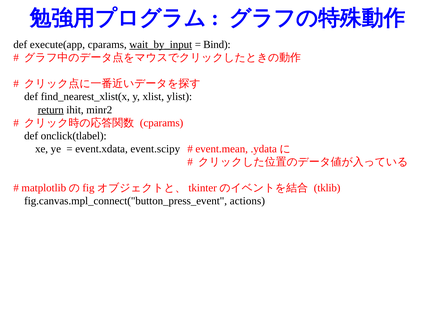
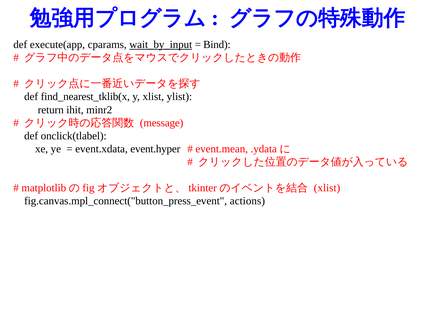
find_nearest_xlist(x: find_nearest_xlist(x -> find_nearest_tklib(x (85, 97)
return underline: present -> none (51, 110)
cparams: cparams -> message (162, 123)
event.scipy: event.scipy -> event.hyper (155, 149)
tklib: tklib -> xlist (327, 188)
